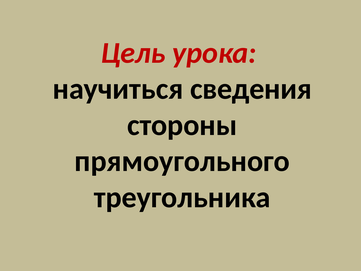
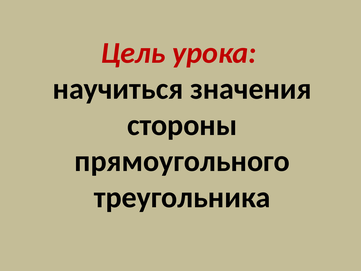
сведения: сведения -> значения (251, 89)
